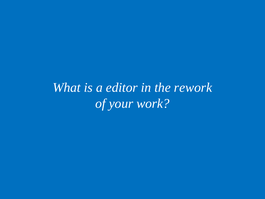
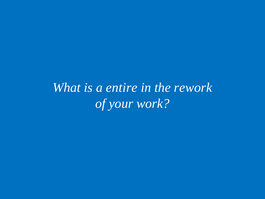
editor: editor -> entire (122, 87)
